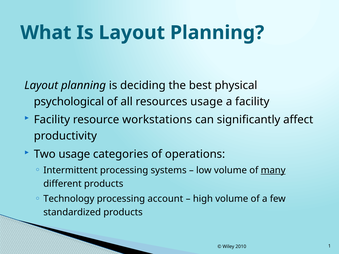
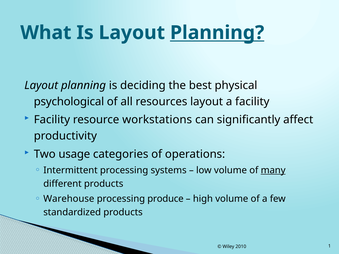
Planning underline: none -> present (217, 33)
resources usage: usage -> layout (207, 102)
Technology: Technology -> Warehouse (69, 199)
account: account -> produce (165, 199)
